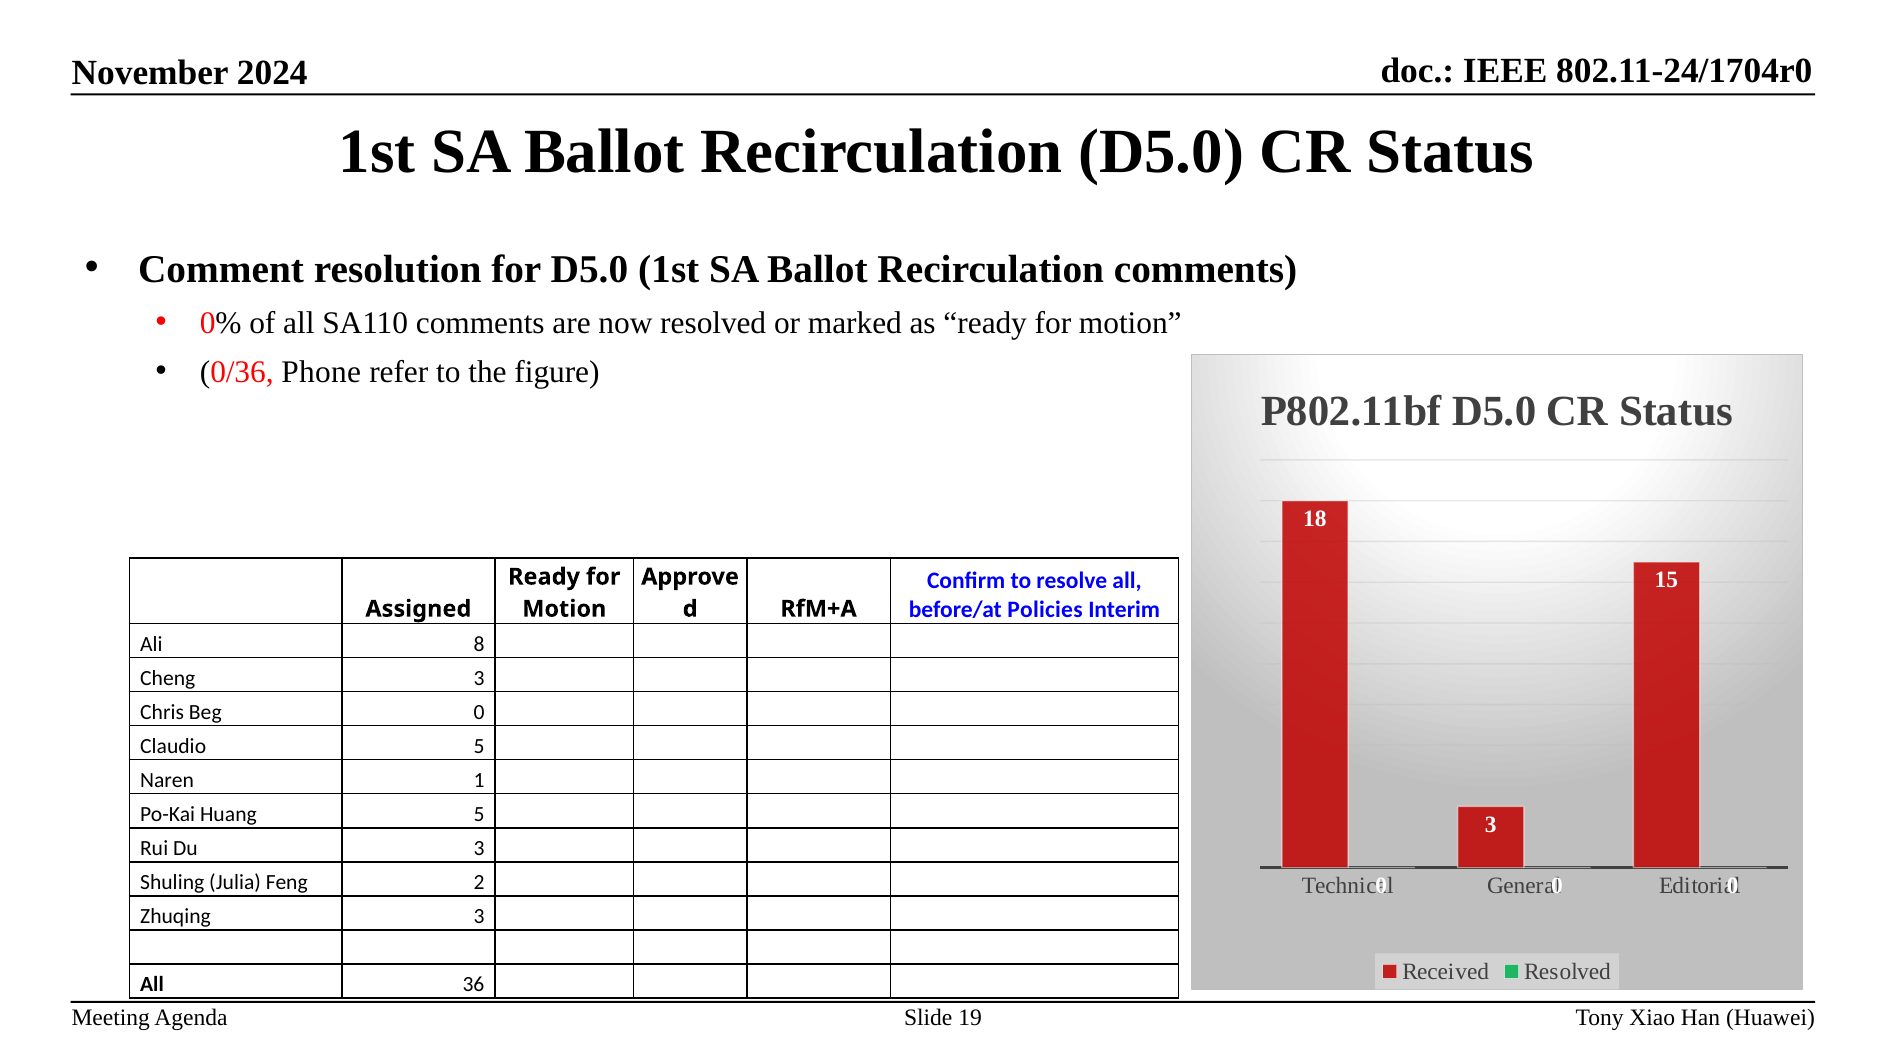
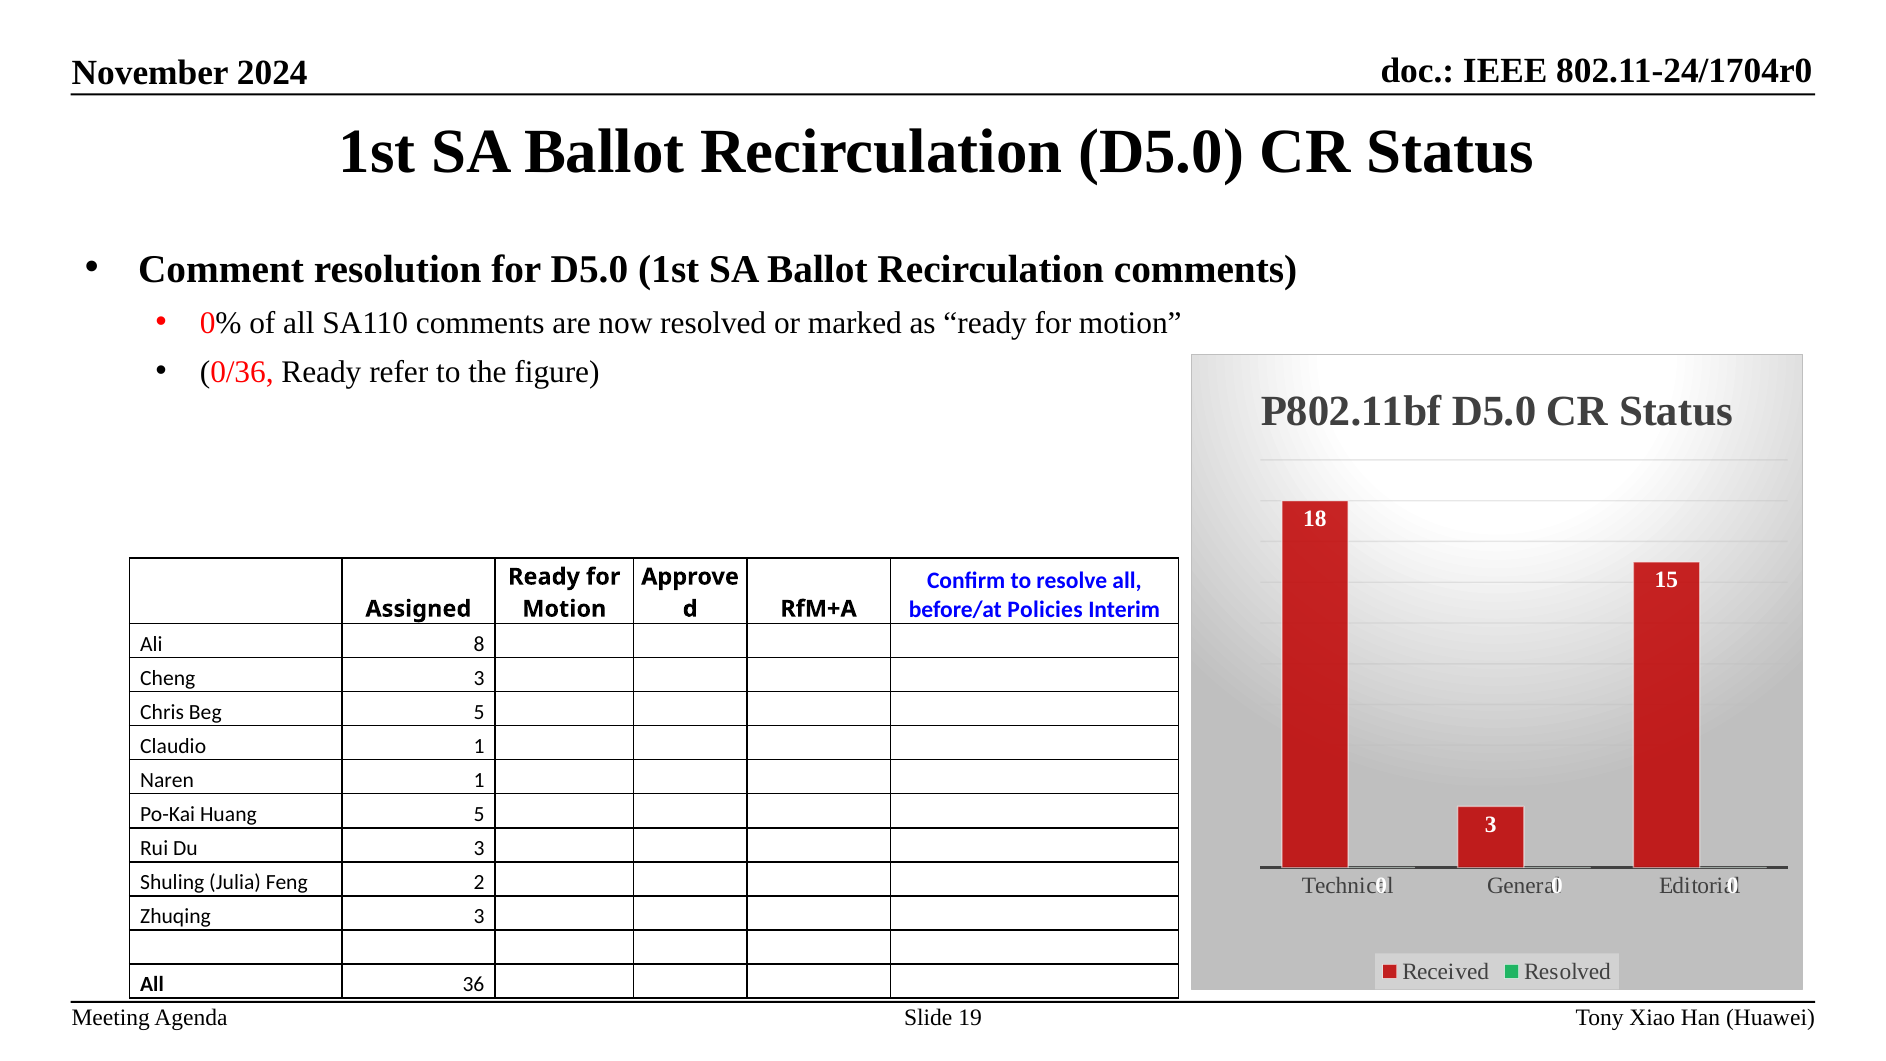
0/36 Phone: Phone -> Ready (321, 372)
Beg 0: 0 -> 5 (479, 712)
Claudio 5: 5 -> 1 (479, 747)
